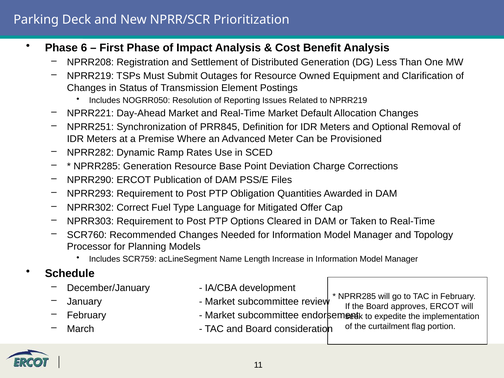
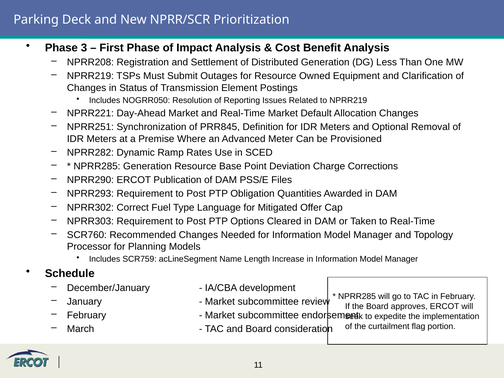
6: 6 -> 3 (84, 48)
